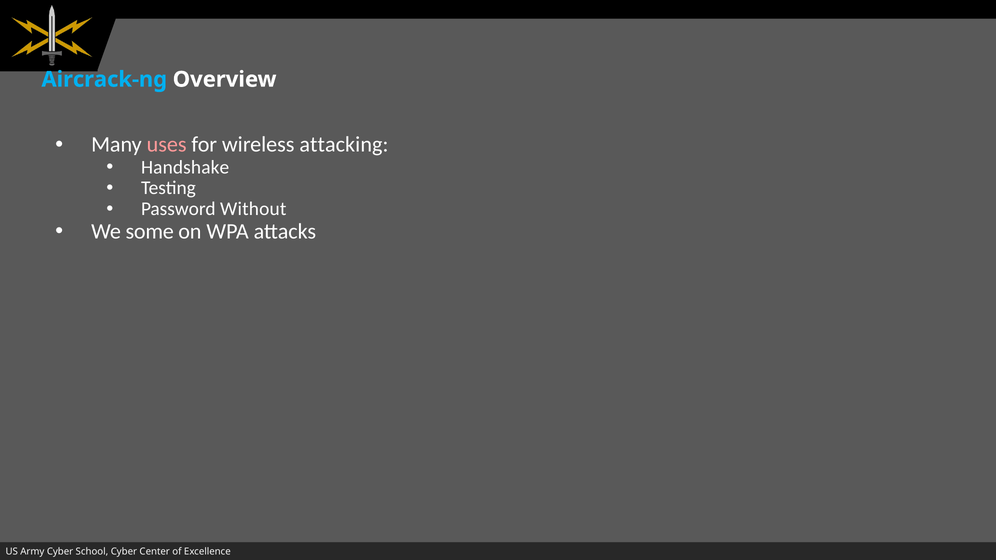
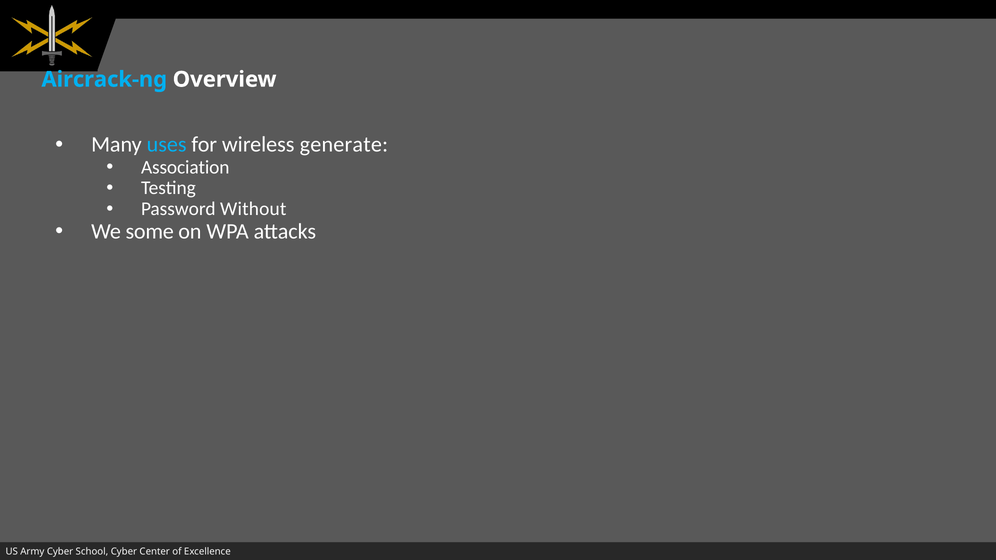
uses colour: pink -> light blue (167, 145)
attacking: attacking -> generate (344, 145)
Handshake: Handshake -> Association (185, 167)
